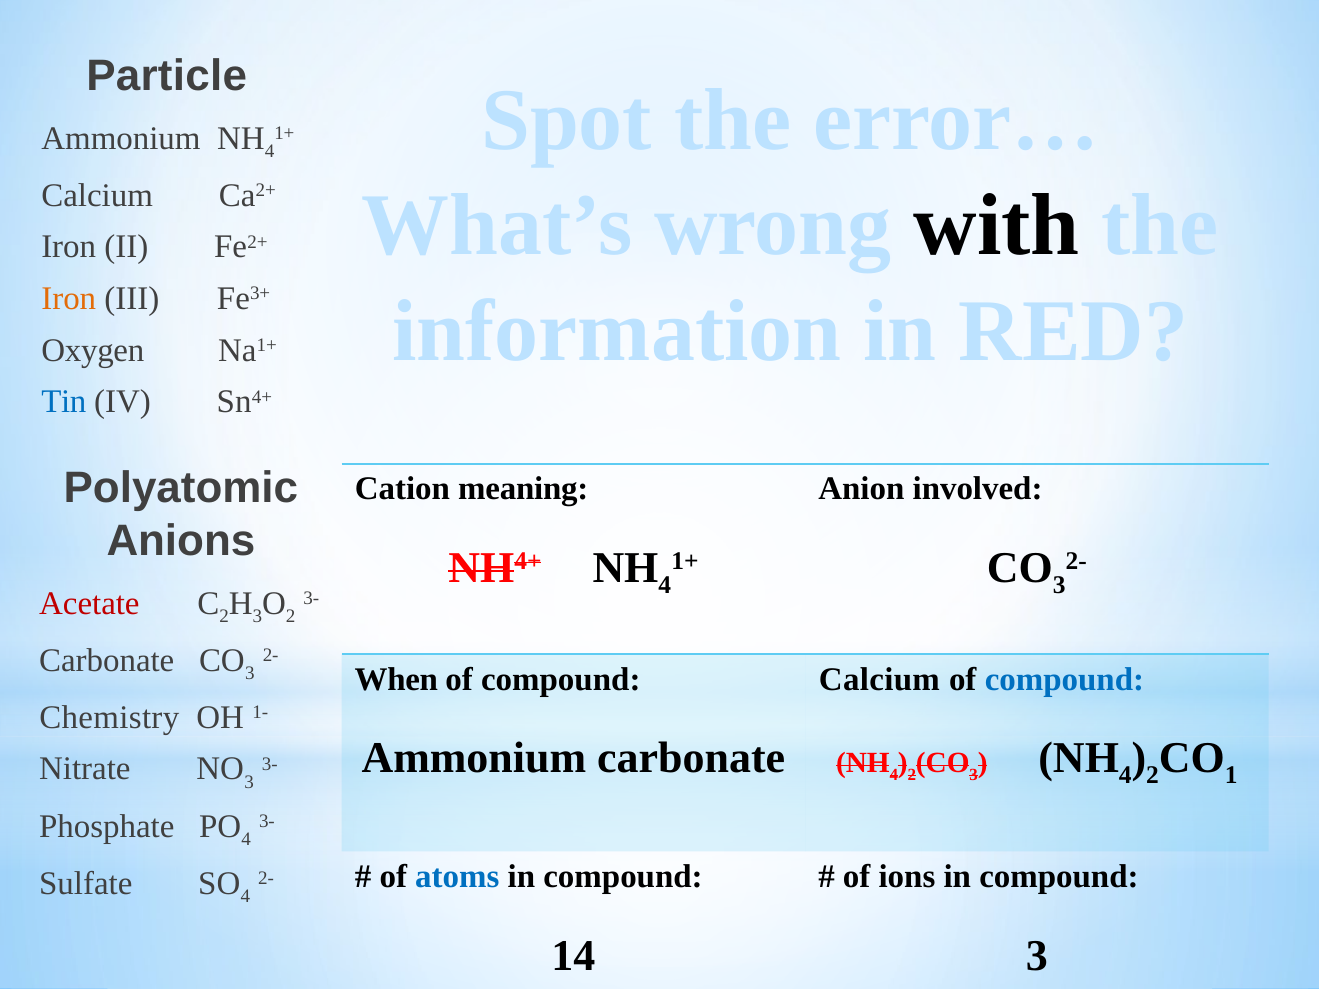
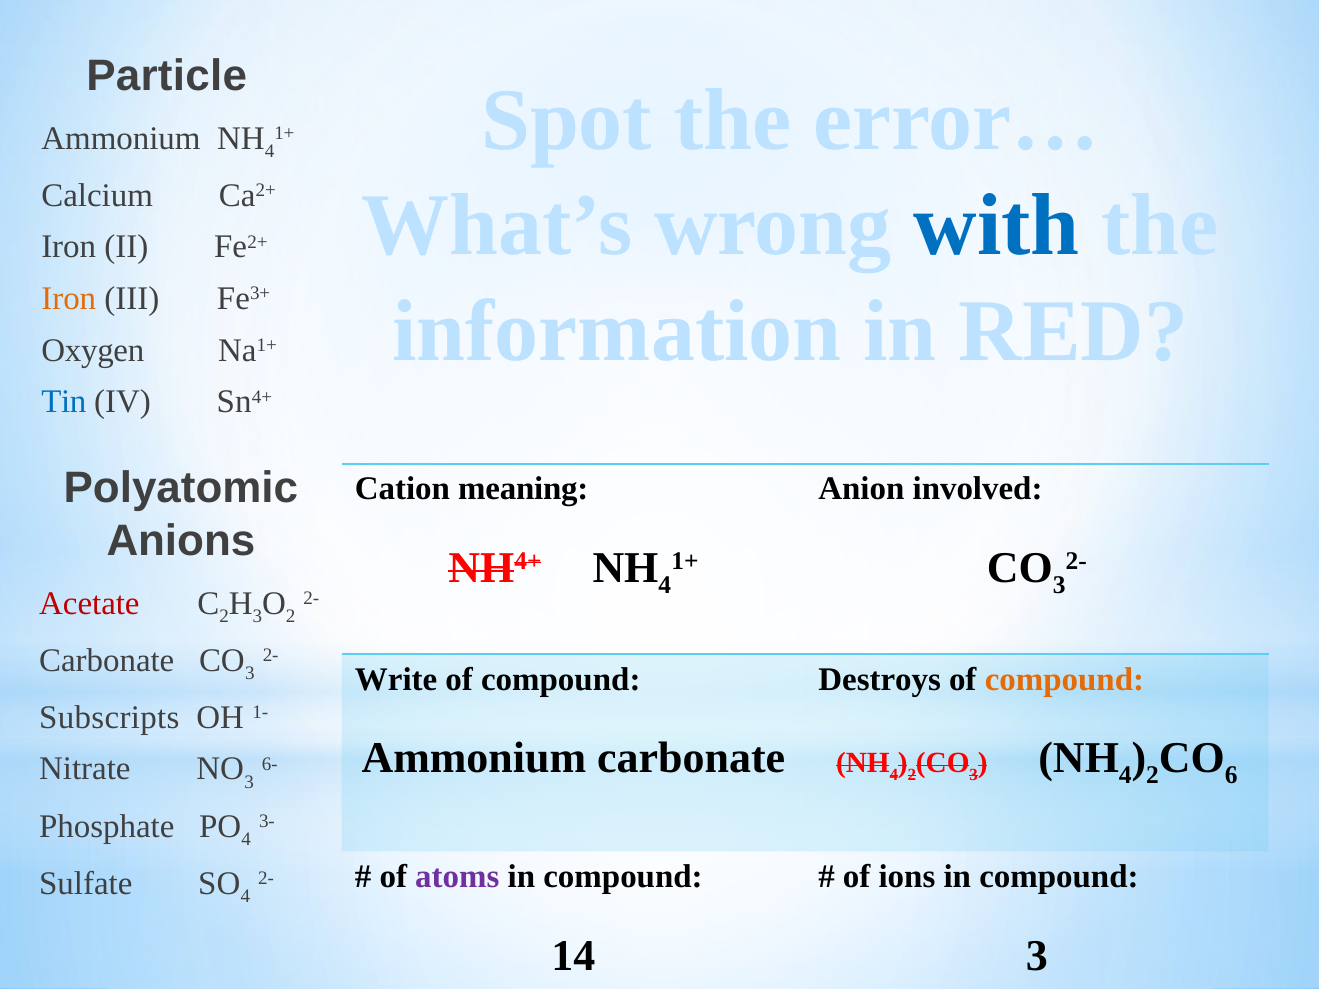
with colour: black -> blue (997, 226)
3-: 3- -> 2- (311, 598)
When: When -> Write (396, 679)
Calcium: Calcium -> Destroys (880, 679)
compound colour: blue -> orange (1064, 679)
Chemistry: Chemistry -> Subscripts (109, 718)
1: 1 -> 6 (1231, 776)
3-: 3- -> 6- (270, 764)
atoms colour: blue -> purple (457, 877)
